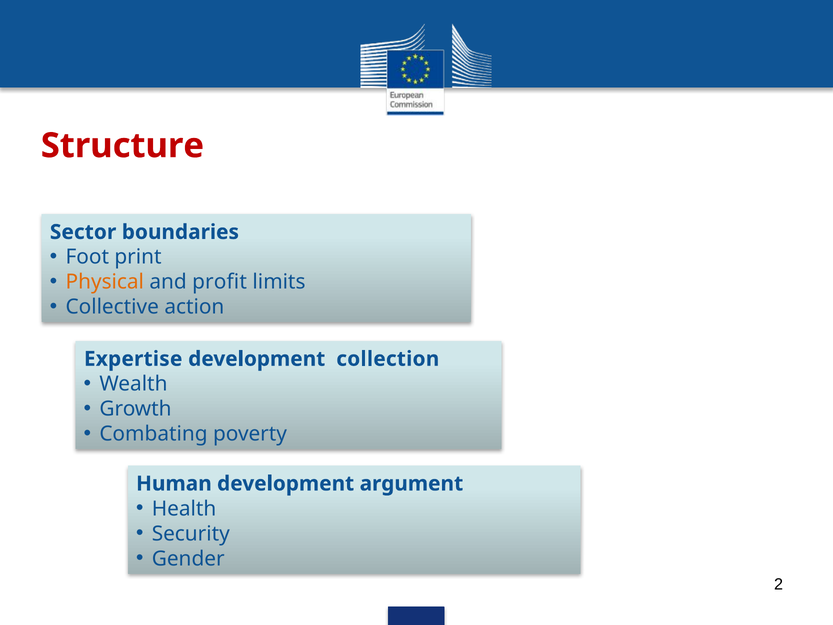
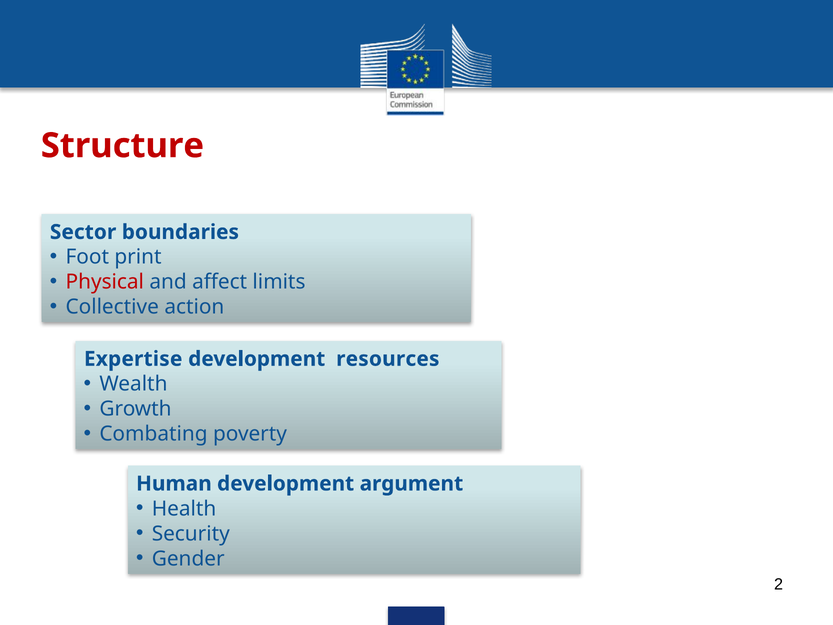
Physical colour: orange -> red (105, 282)
profit: profit -> affect (220, 282)
collection: collection -> resources (388, 359)
